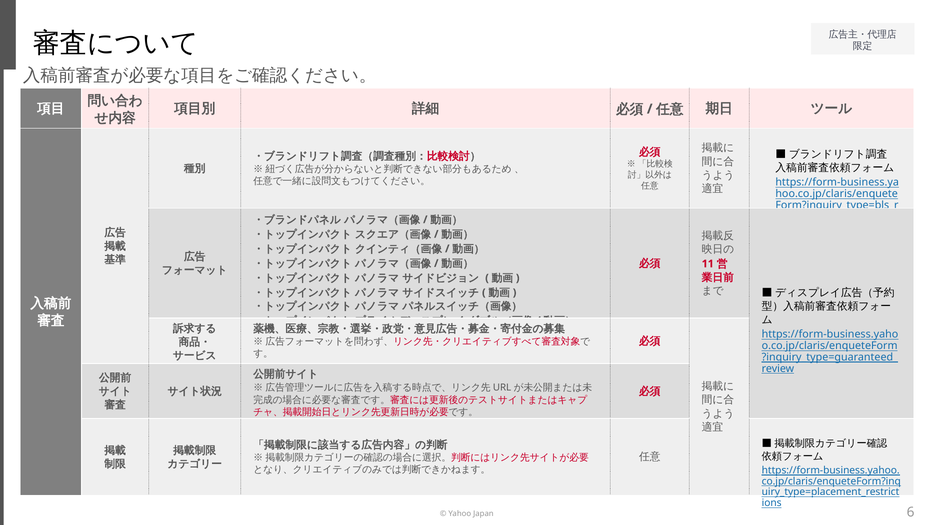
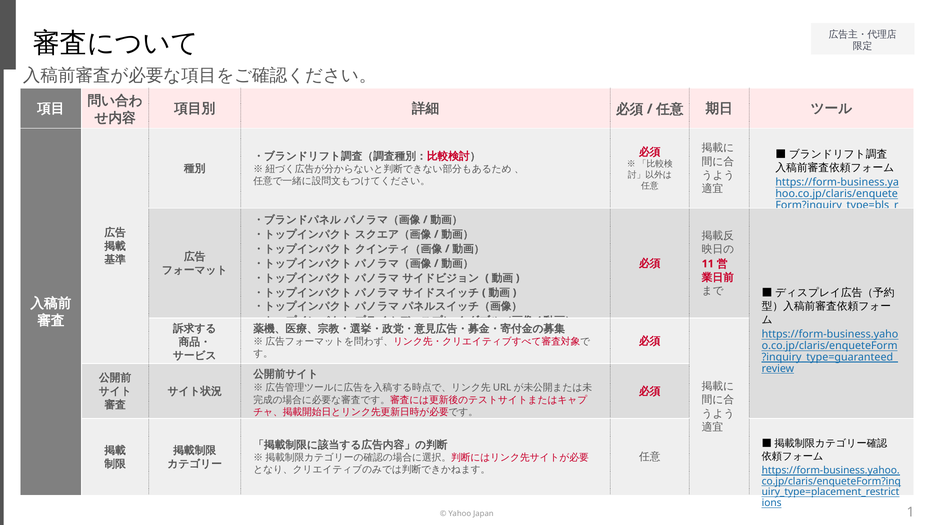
6: 6 -> 1 (911, 512)
